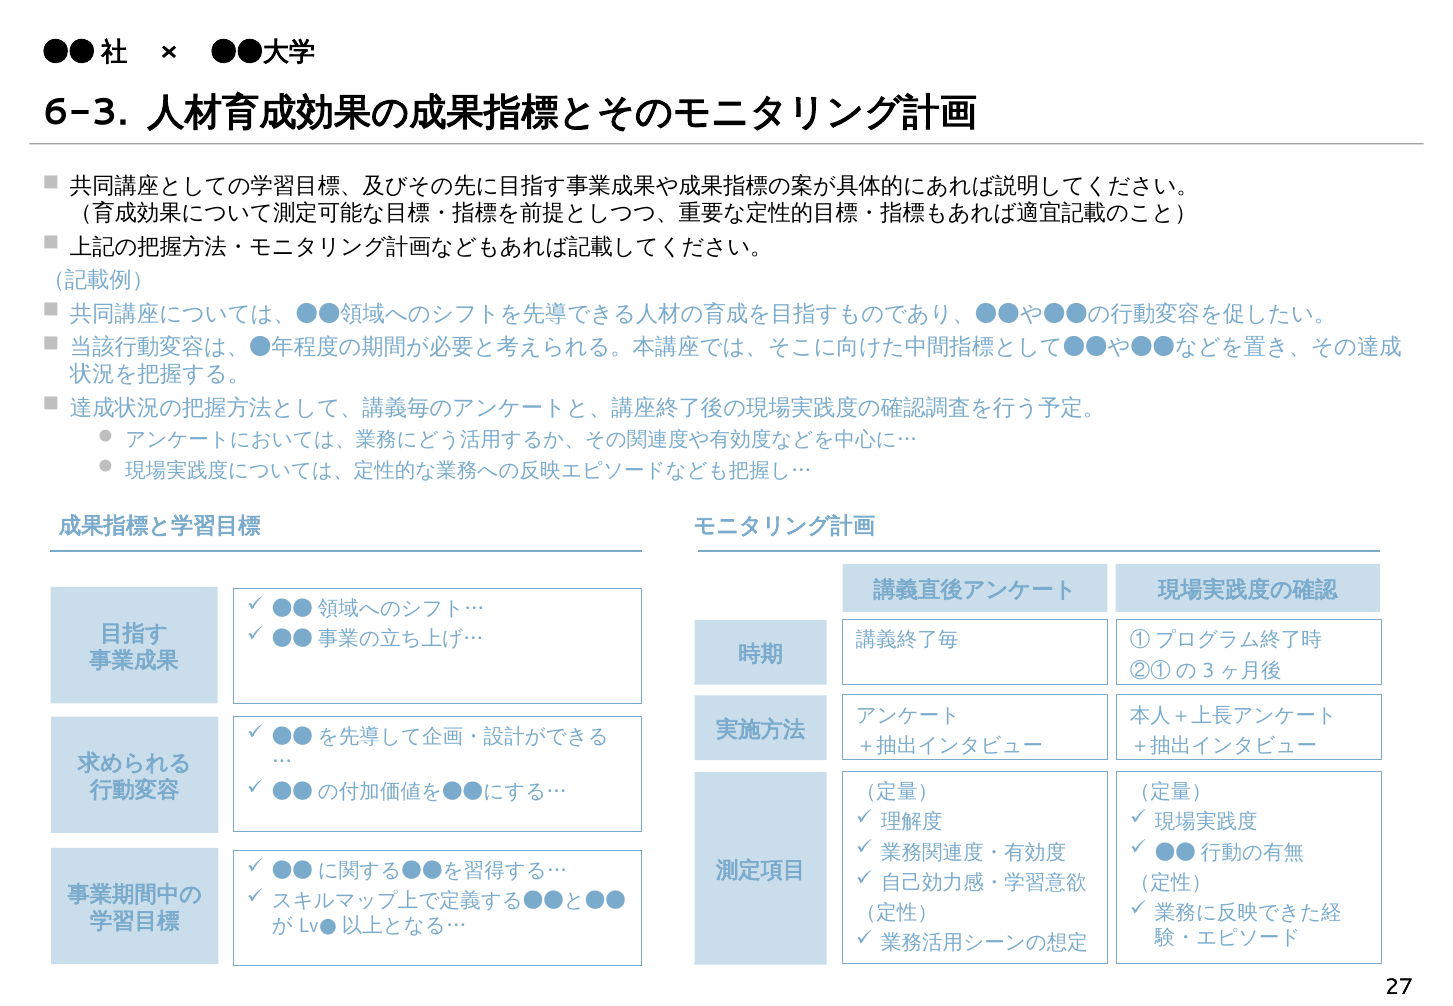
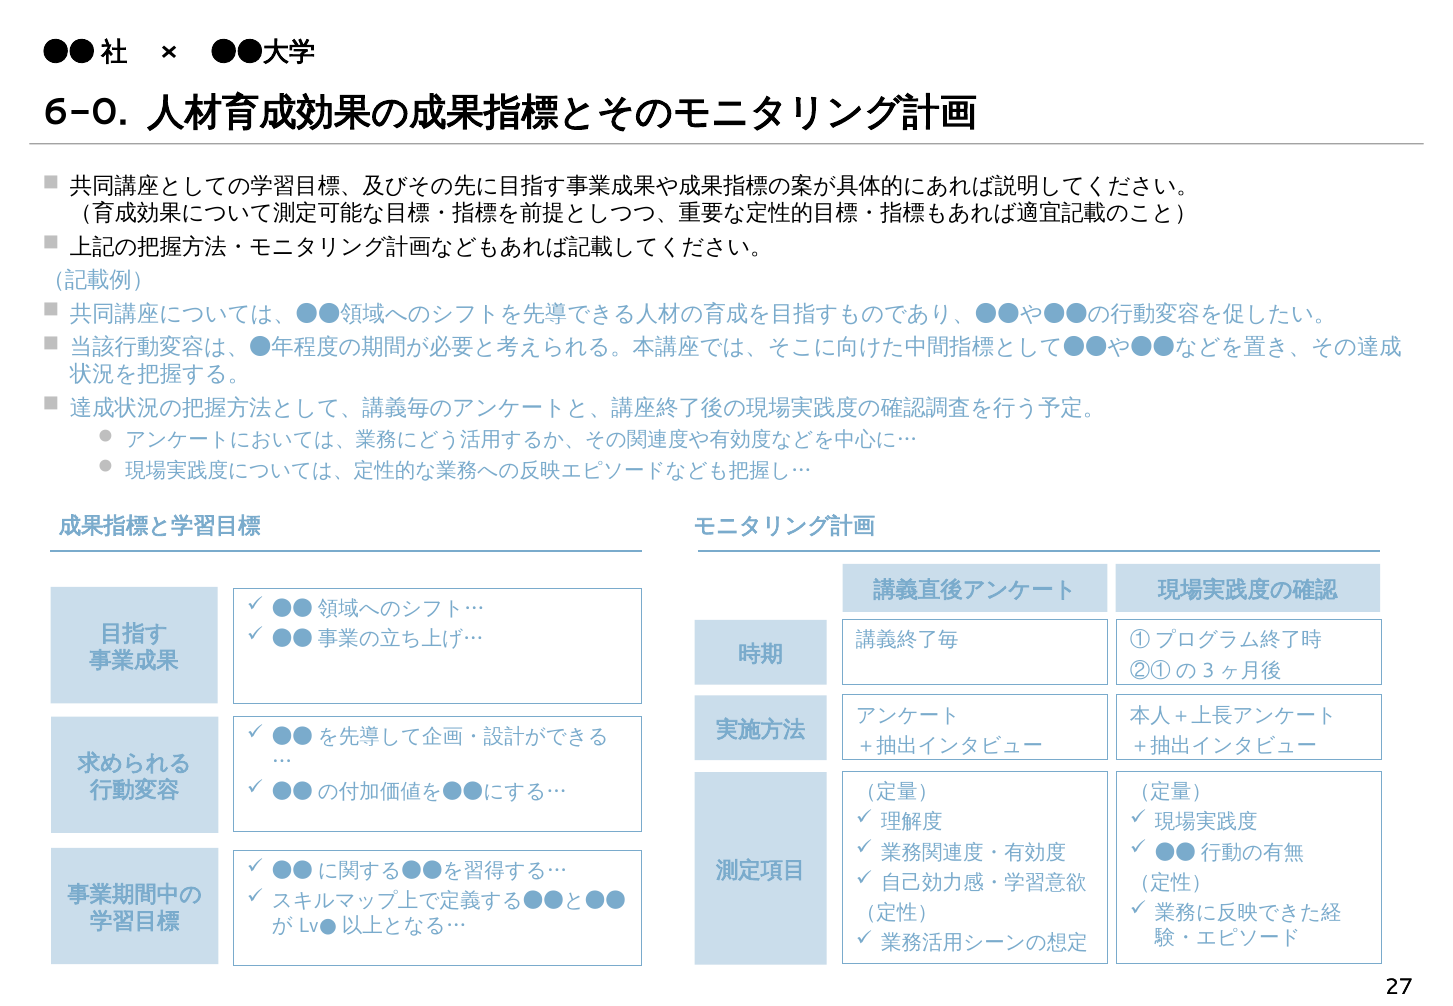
6-3: 6-3 -> 6-0 (85, 112)
